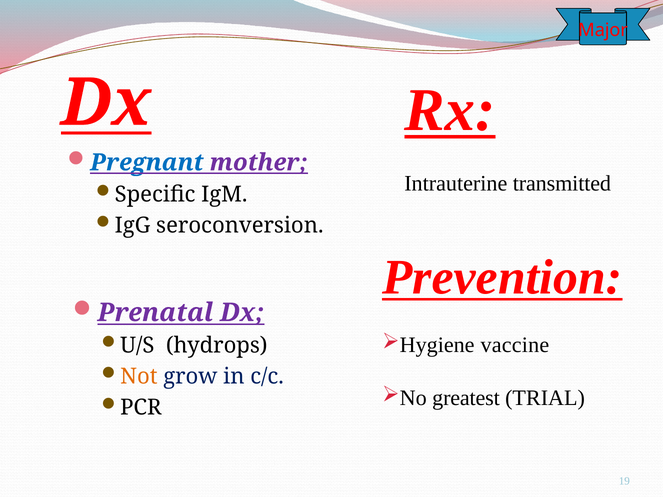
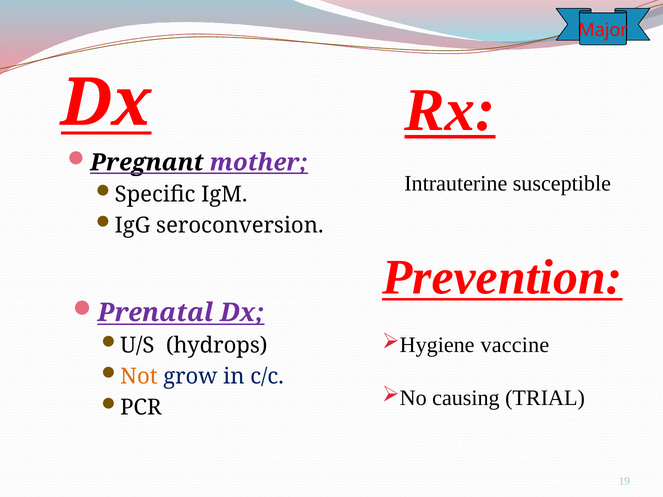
Pregnant colour: blue -> black (147, 163)
transmitted: transmitted -> susceptible (562, 184)
greatest: greatest -> causing (466, 398)
